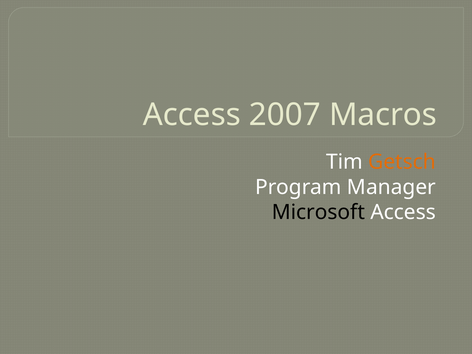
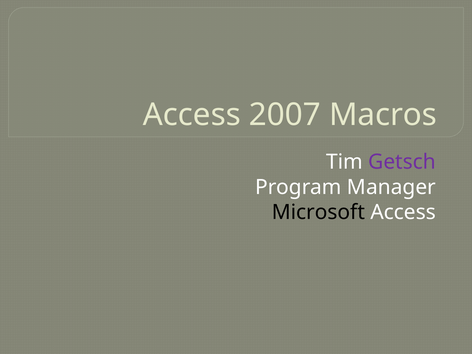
Getsch colour: orange -> purple (402, 162)
